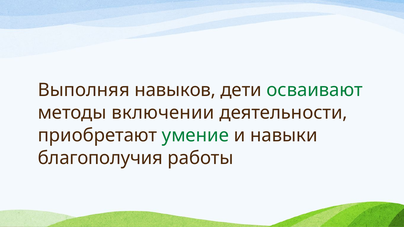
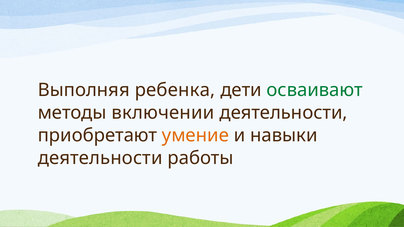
навыков: навыков -> ребенка (175, 90)
умение colour: green -> orange (195, 136)
благополучия: благополучия -> деятельности (100, 158)
